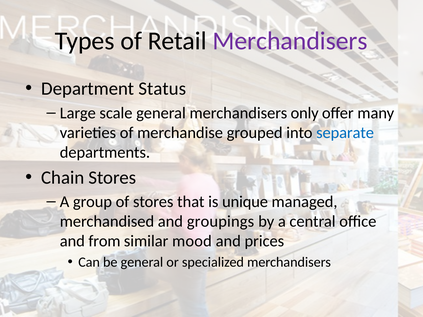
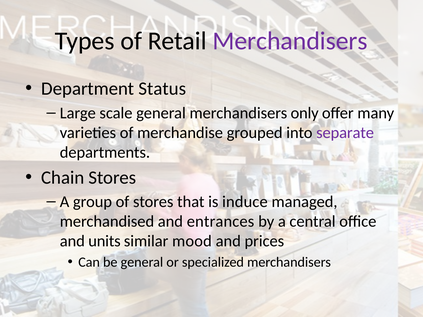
separate colour: blue -> purple (345, 133)
unique: unique -> induce (245, 202)
groupings: groupings -> entrances (220, 222)
from: from -> units (104, 241)
